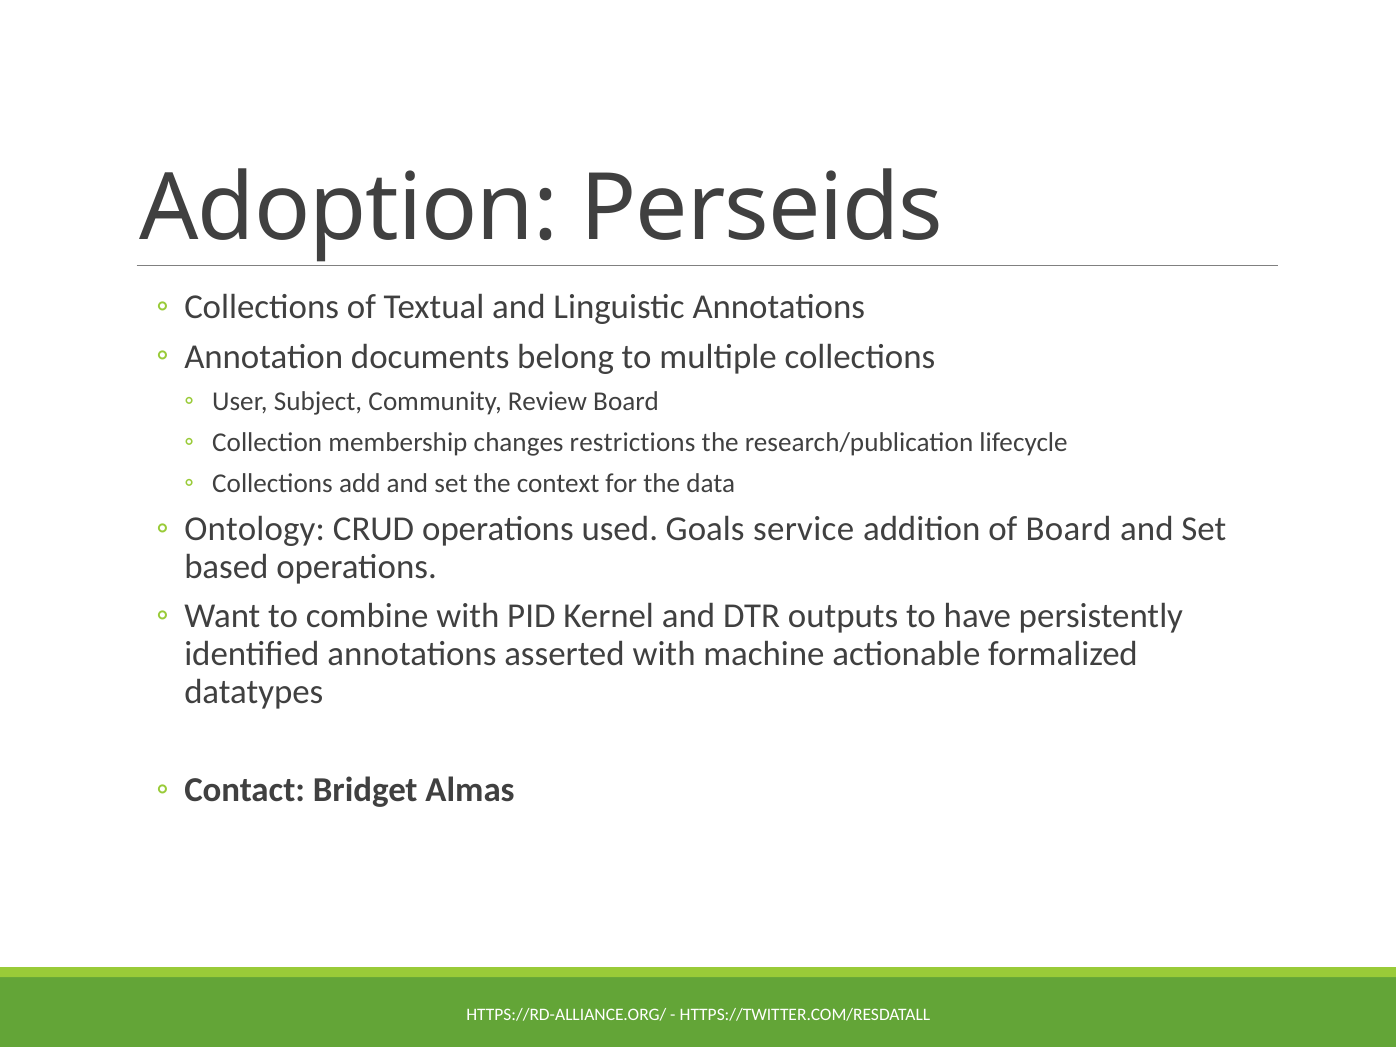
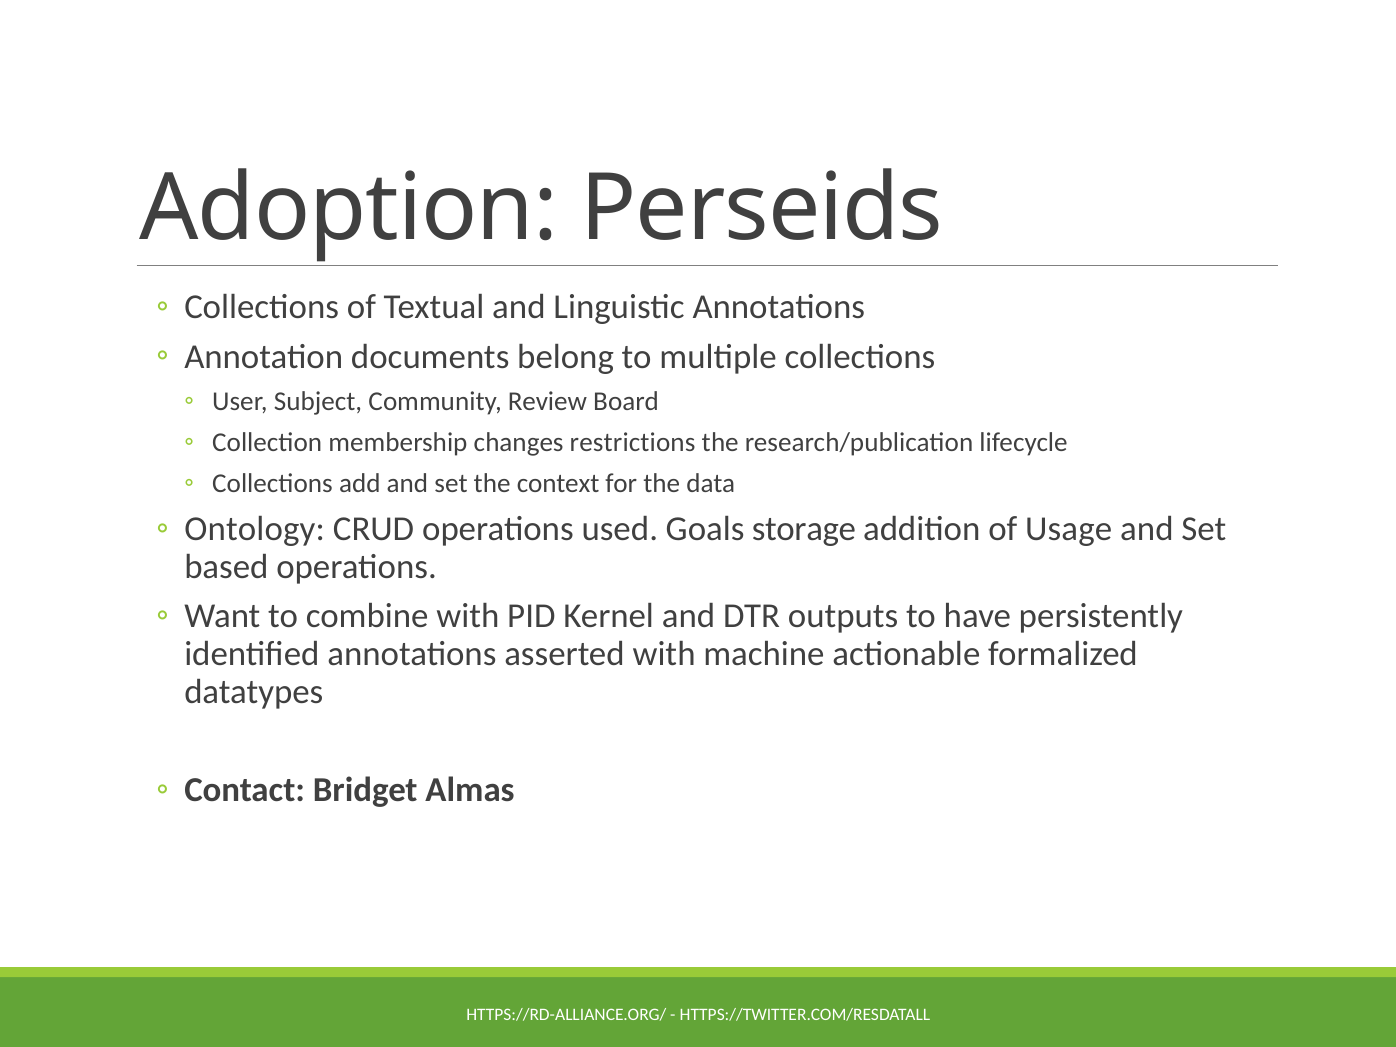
service: service -> storage (804, 529)
of Board: Board -> Usage (1069, 529)
